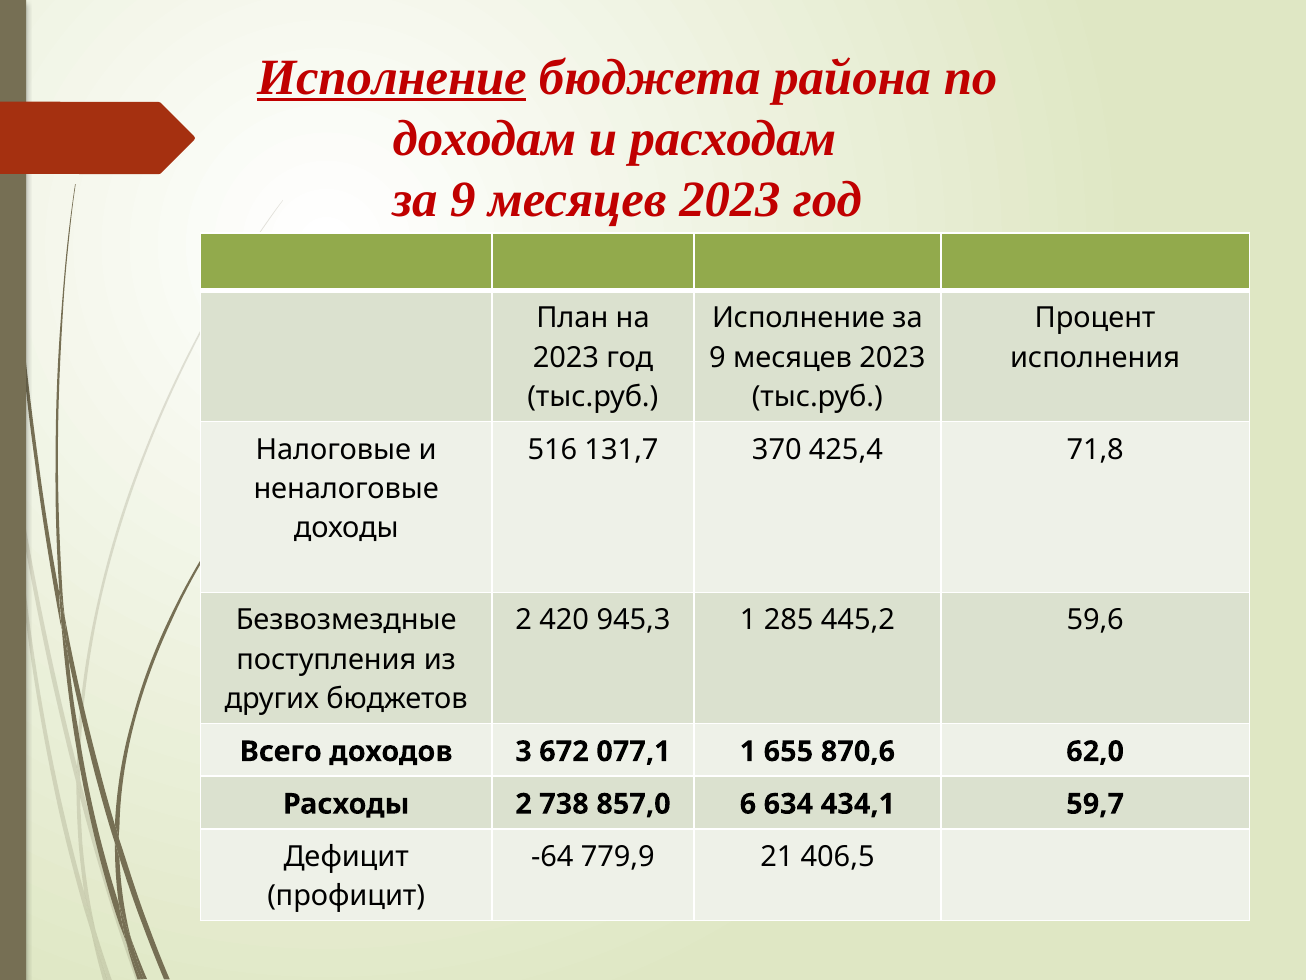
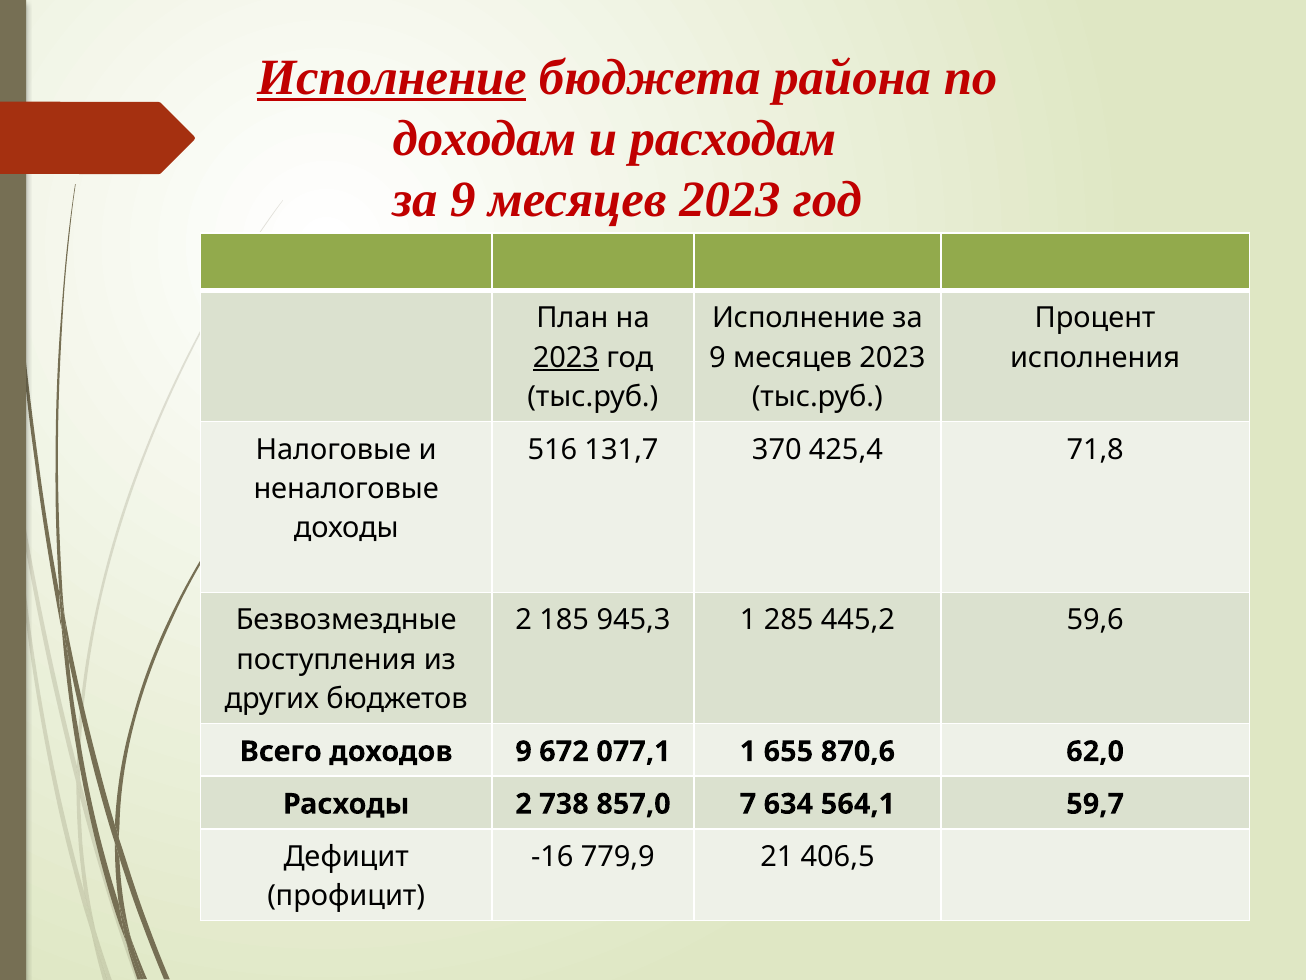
2023 underline: none -> present (566, 357)
420: 420 -> 185 (564, 620)
доходов 3: 3 -> 9 (524, 751)
6: 6 -> 7 (748, 804)
434,1: 434,1 -> 564,1 (858, 804)
-64: -64 -> -16 (552, 856)
